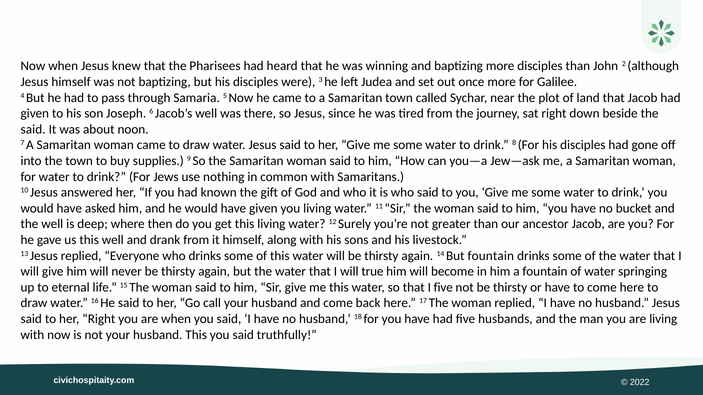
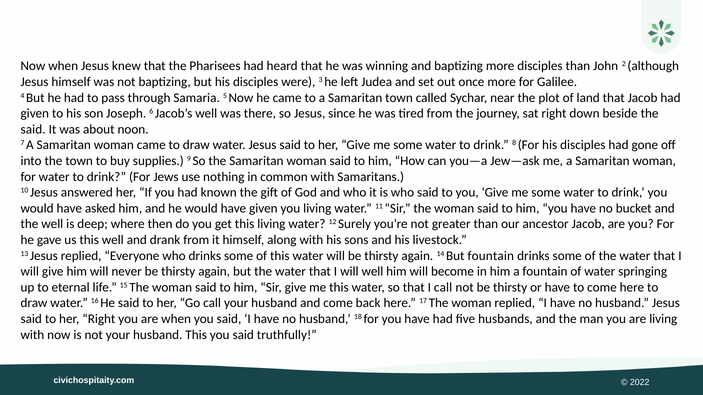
will true: true -> well (372, 272)
I five: five -> call (443, 288)
